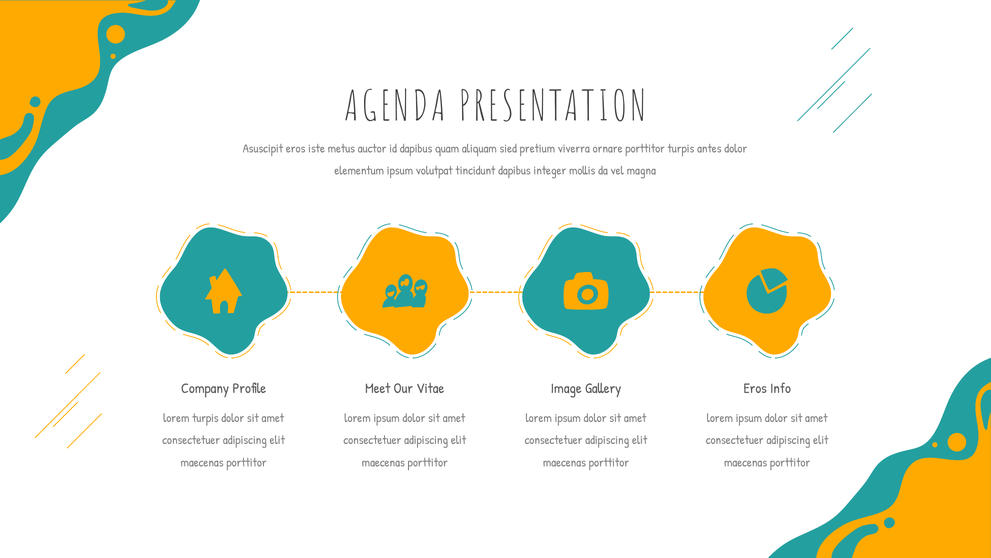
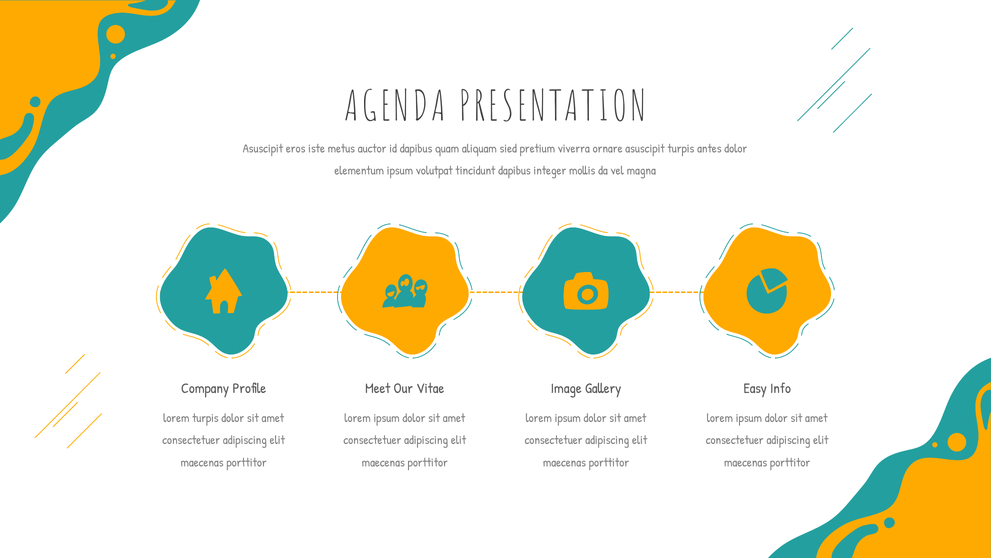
ornare porttitor: porttitor -> asuscipit (645, 148)
Eros: Eros -> Easy (755, 388)
